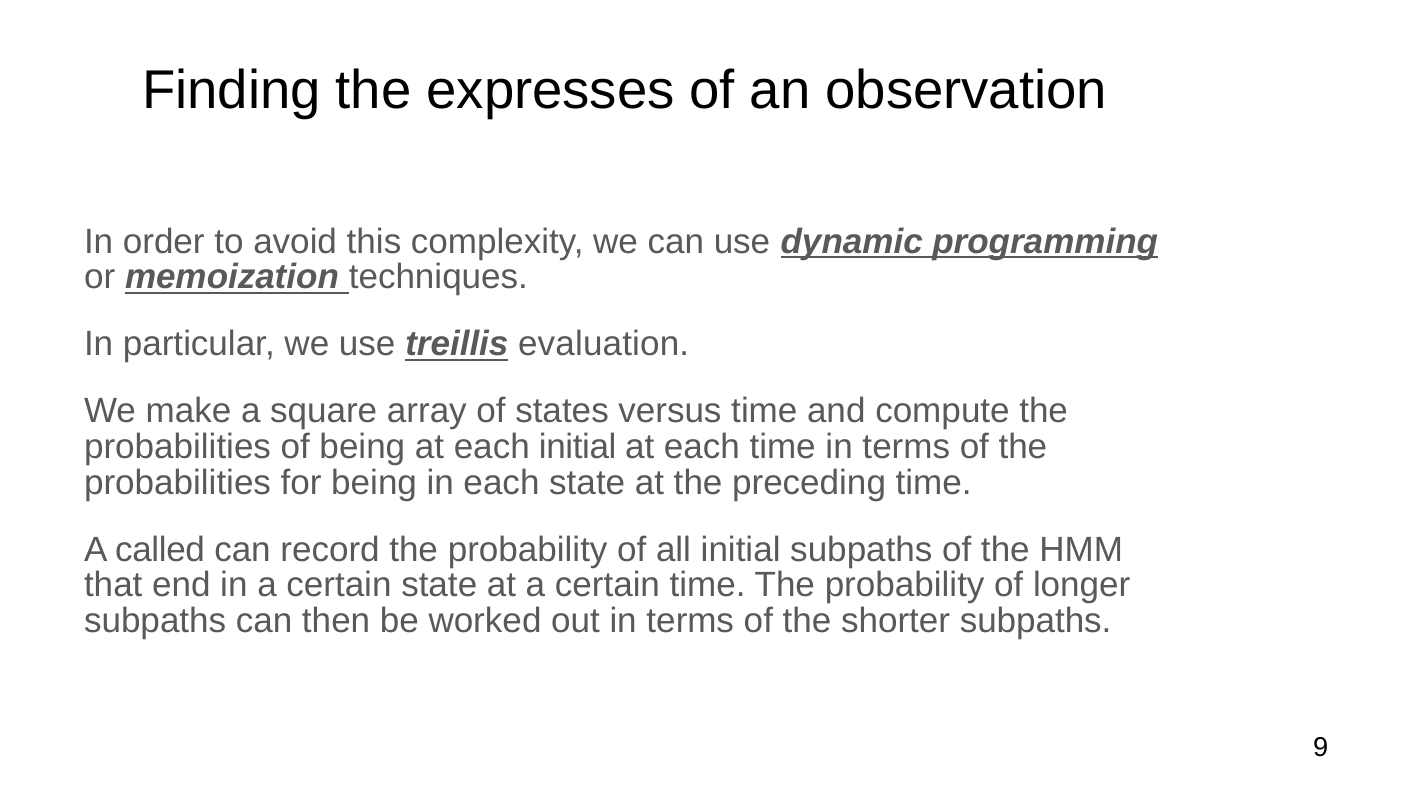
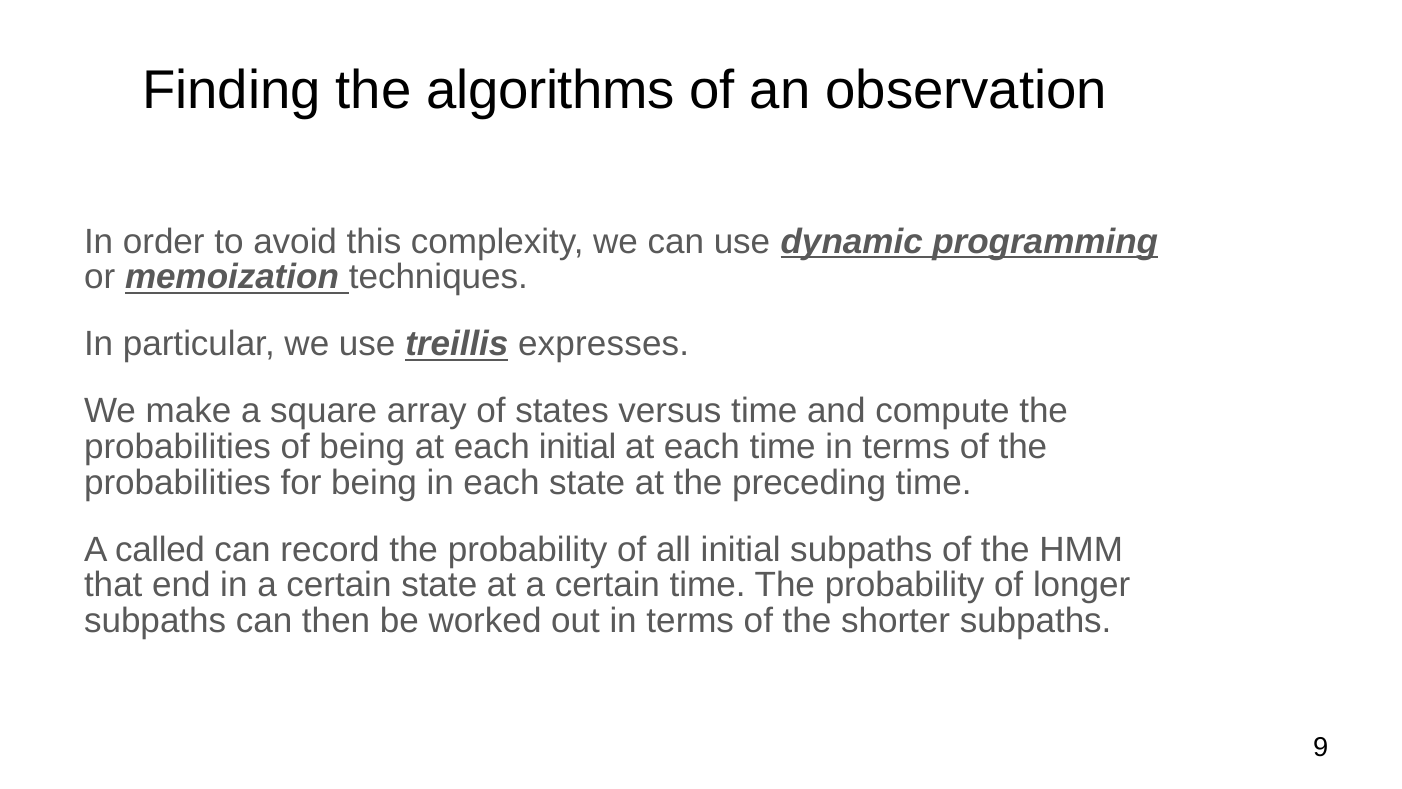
expresses: expresses -> algorithms (551, 90)
evaluation: evaluation -> expresses (604, 344)
